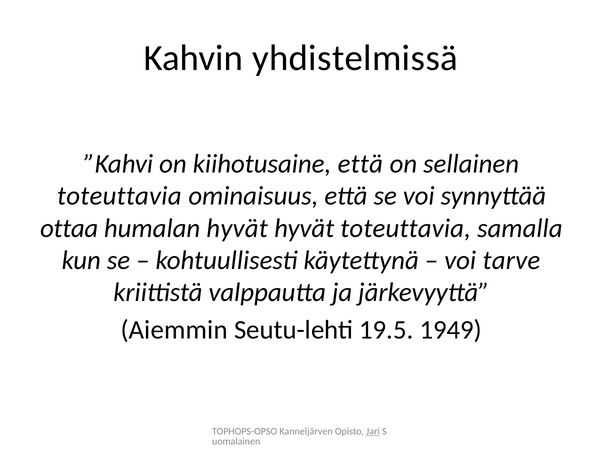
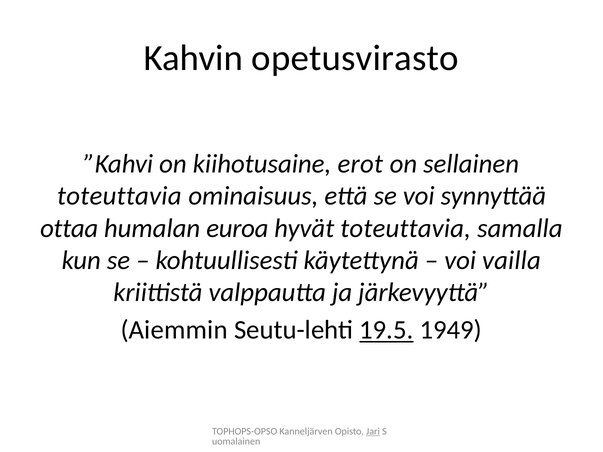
yhdistelmissä: yhdistelmissä -> opetusvirasto (355, 58)
kiihotusaine että: että -> erot (360, 164)
humalan hyvät: hyvät -> euroa (237, 228)
tarve: tarve -> vailla (511, 261)
19.5 underline: none -> present (386, 330)
